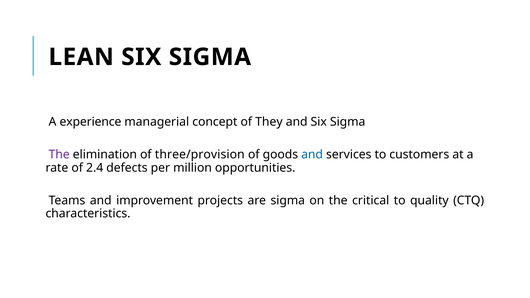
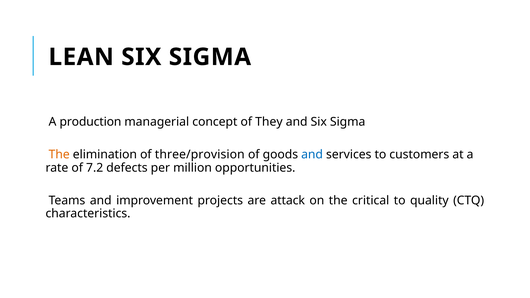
experience: experience -> production (90, 122)
The colour: purple -> orange (59, 155)
2.4: 2.4 -> 7.2 (95, 168)
are sigma: sigma -> attack (288, 201)
